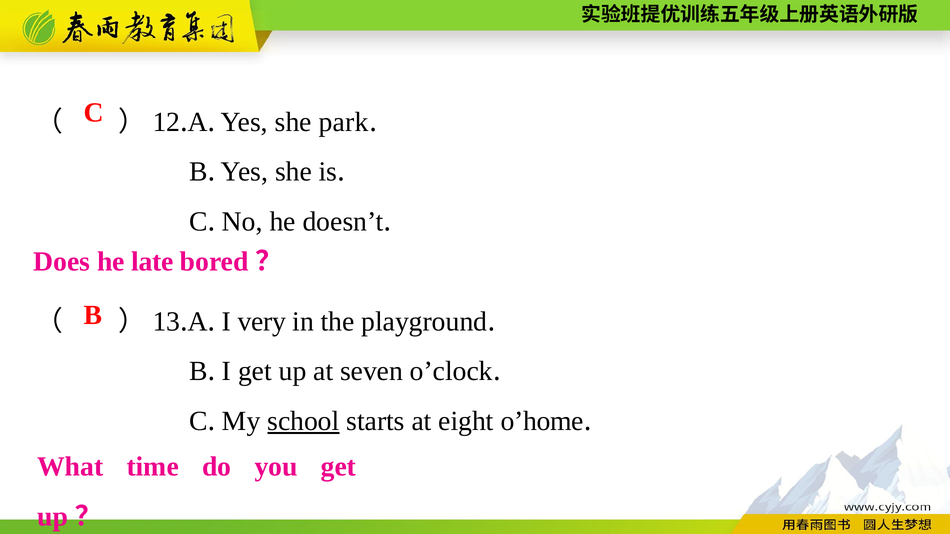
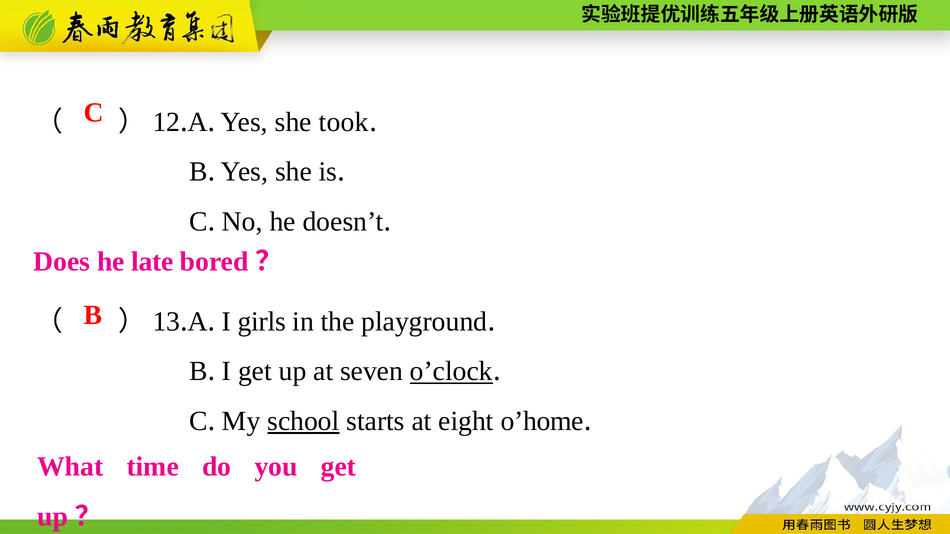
park: park -> took (344, 122)
very: very -> girls (262, 322)
o’clock underline: none -> present (451, 372)
